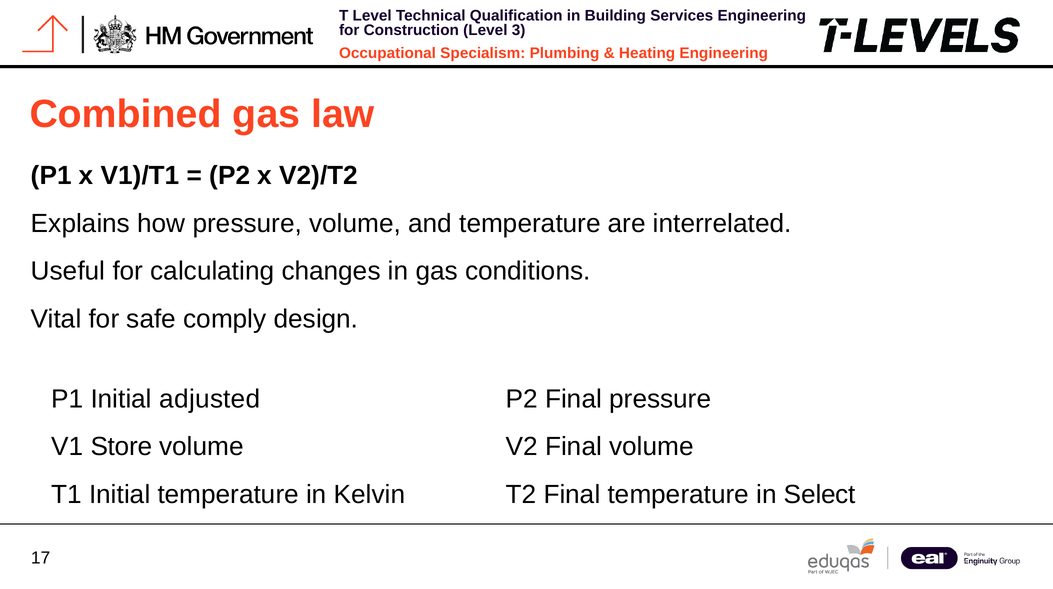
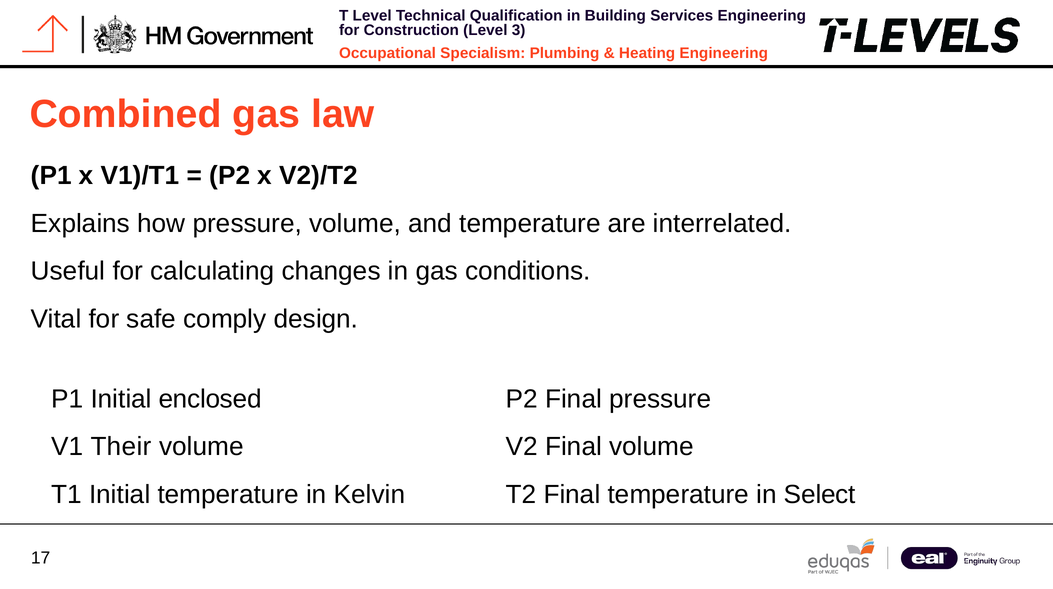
adjusted: adjusted -> enclosed (210, 399)
Store: Store -> Their (121, 446)
